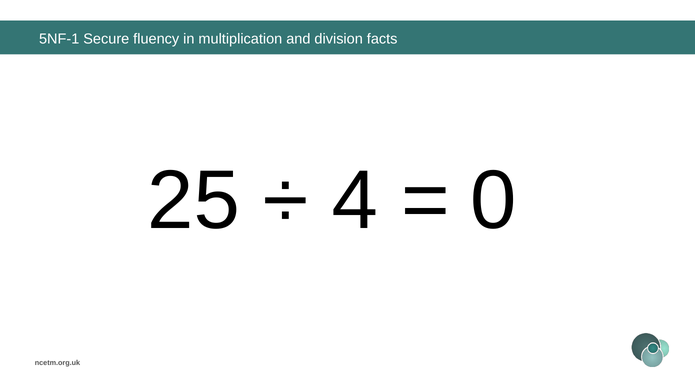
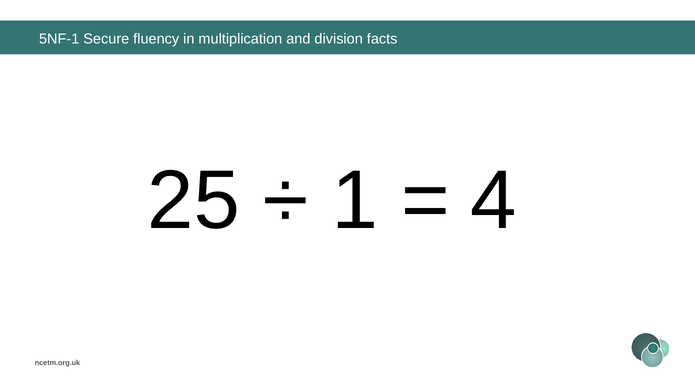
4: 4 -> 1 (355, 201)
0: 0 -> 4 (493, 201)
